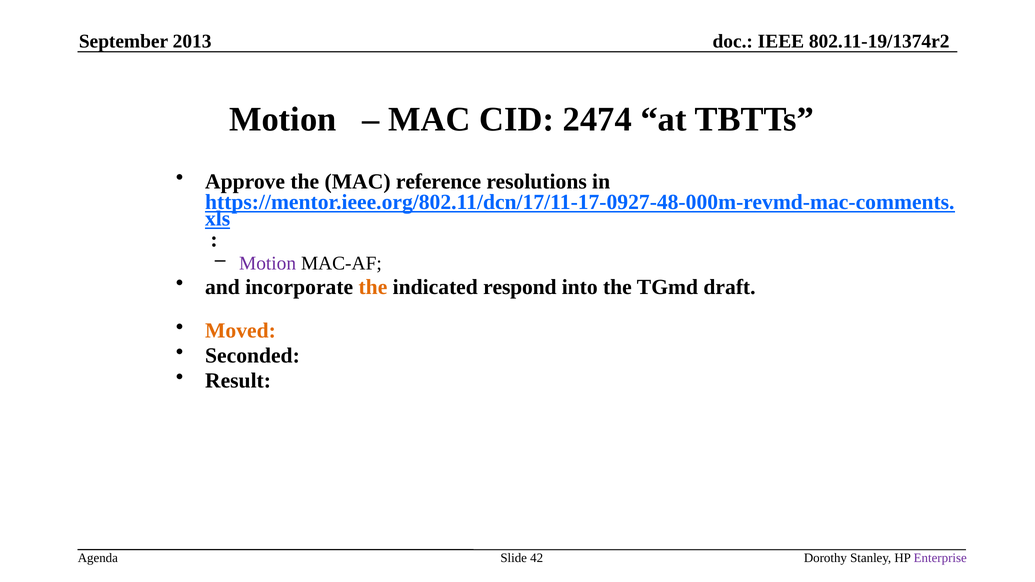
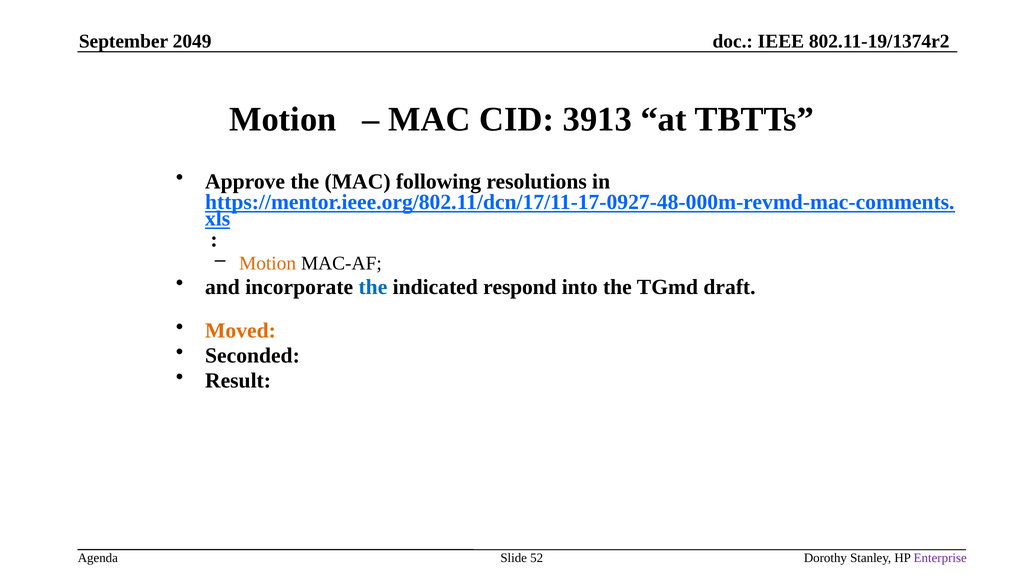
2013: 2013 -> 2049 (192, 41)
2474: 2474 -> 3913 (597, 119)
reference: reference -> following (438, 182)
Motion colour: purple -> orange (268, 263)
the colour: orange -> blue (373, 287)
42: 42 -> 52 (537, 558)
